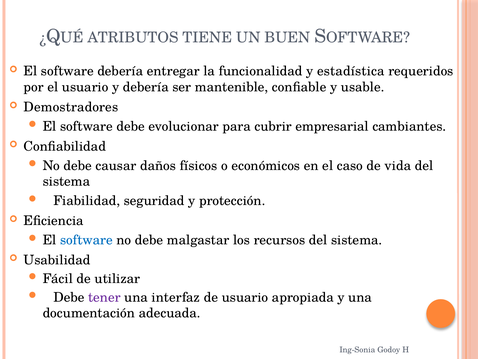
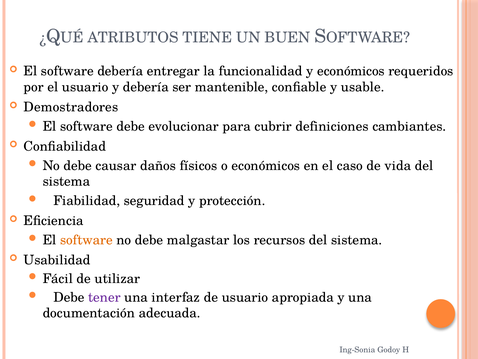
y estadística: estadística -> económicos (351, 71)
empresarial: empresarial -> definiciones (332, 126)
software colour: blue -> orange (86, 240)
